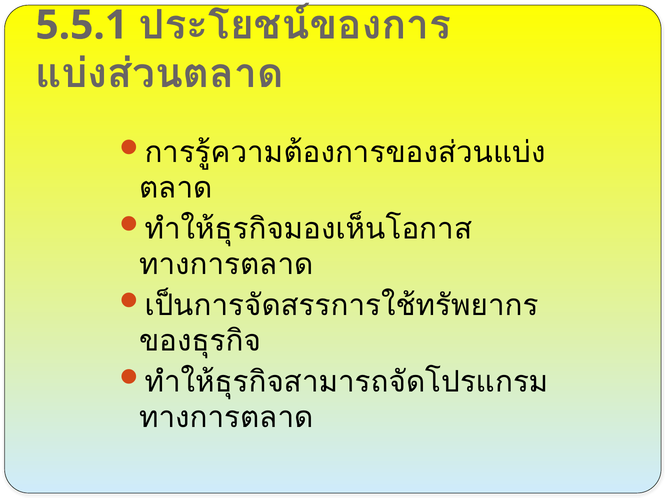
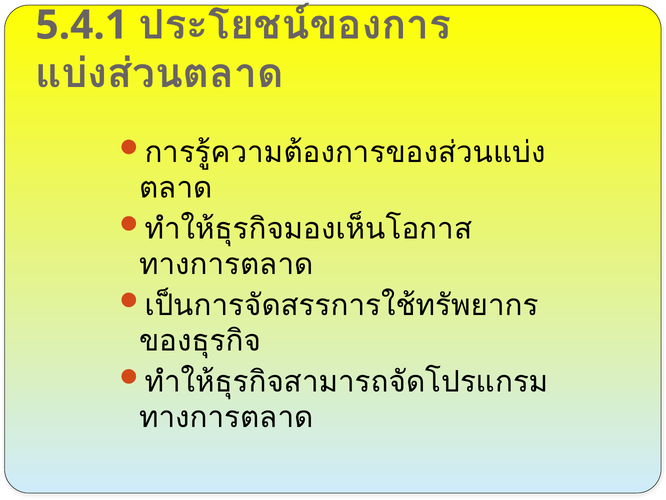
5.5.1: 5.5.1 -> 5.4.1 (82, 25)
